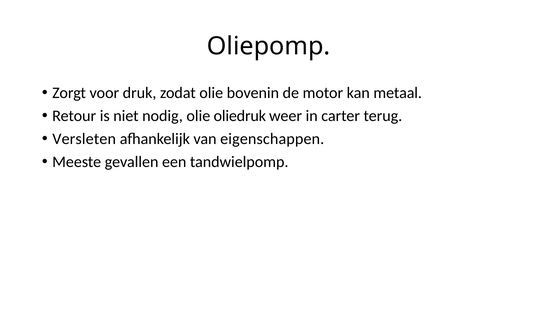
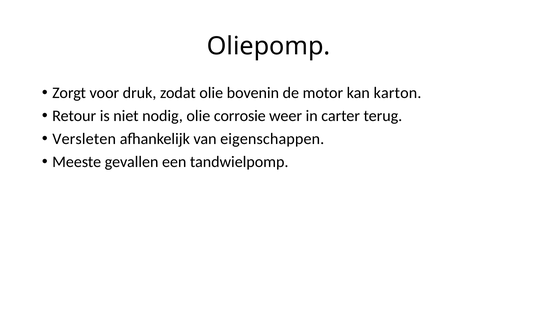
metaal: metaal -> karton (398, 93)
oliedruk: oliedruk -> corrosie (240, 116)
